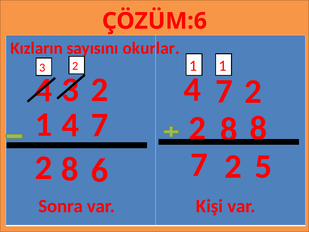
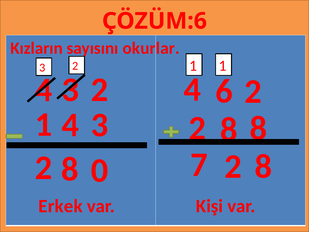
7: 7 -> 6 (224, 91)
1 4 7: 7 -> 3 (99, 125)
7 2 5: 5 -> 8 (263, 166)
6: 6 -> 0 (99, 170)
Sonra: Sonra -> Erkek (61, 206)
